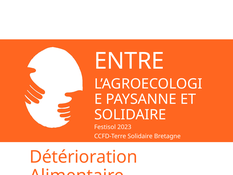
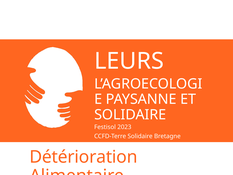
ENTRE: ENTRE -> LEURS (129, 61)
